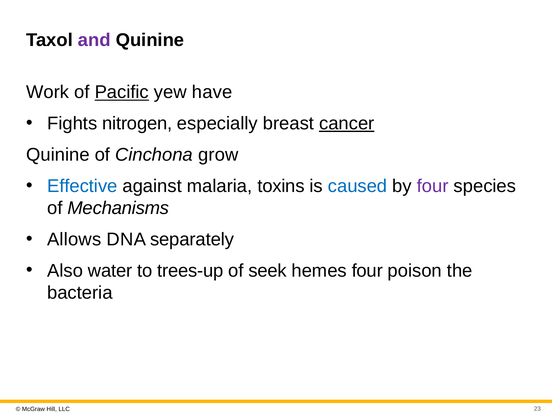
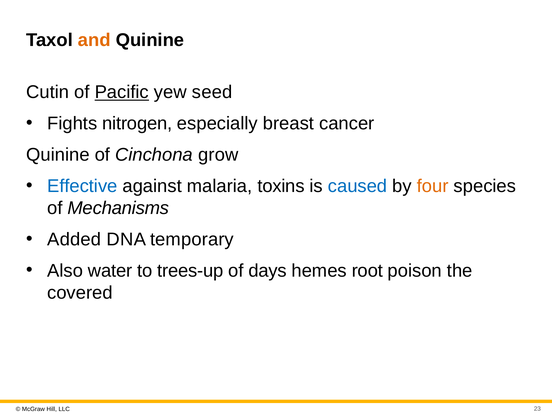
and colour: purple -> orange (94, 40)
Work: Work -> Cutin (48, 92)
have: have -> seed (212, 92)
cancer underline: present -> none (347, 123)
four colour: purple -> orange (433, 186)
Allows: Allows -> Added (74, 239)
separately: separately -> temporary (192, 239)
seek: seek -> days (268, 271)
hemes four: four -> root (367, 271)
bacteria: bacteria -> covered (80, 293)
